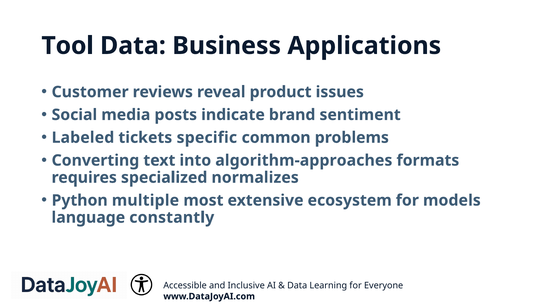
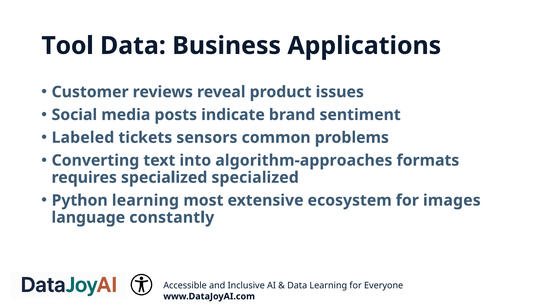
specific: specific -> sensors (207, 137)
specialized normalizes: normalizes -> specialized (255, 177)
Python multiple: multiple -> learning (145, 200)
models: models -> images (452, 200)
